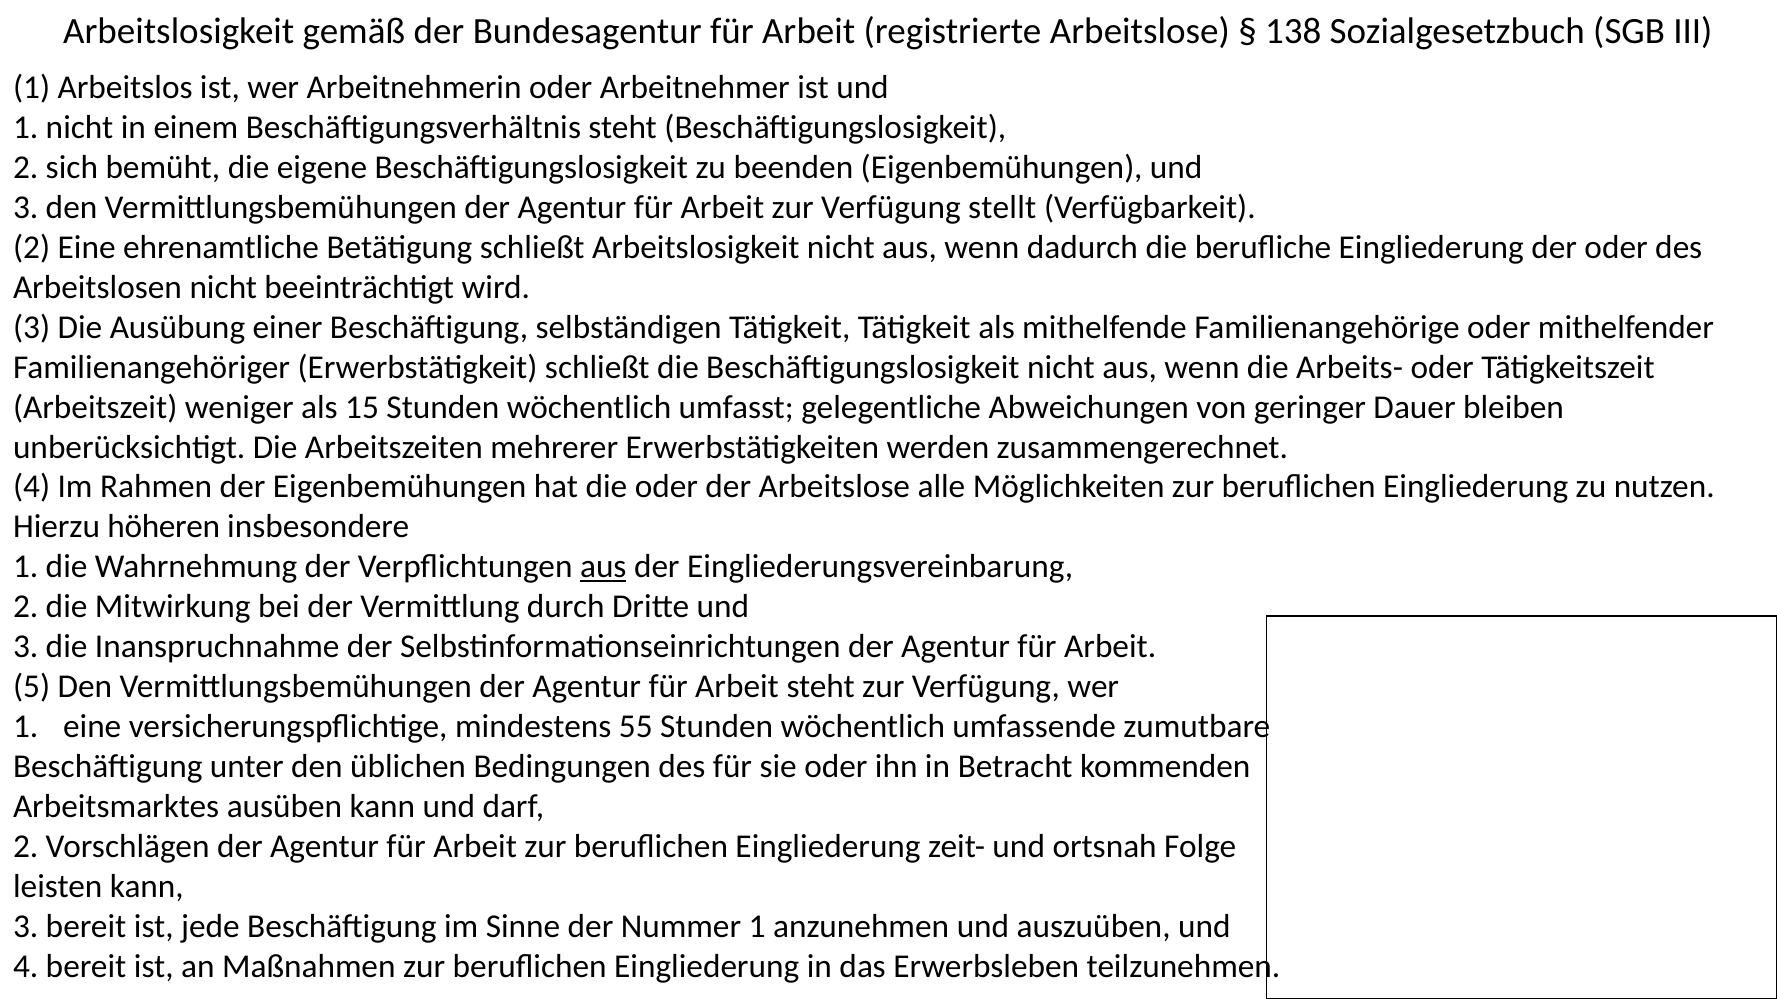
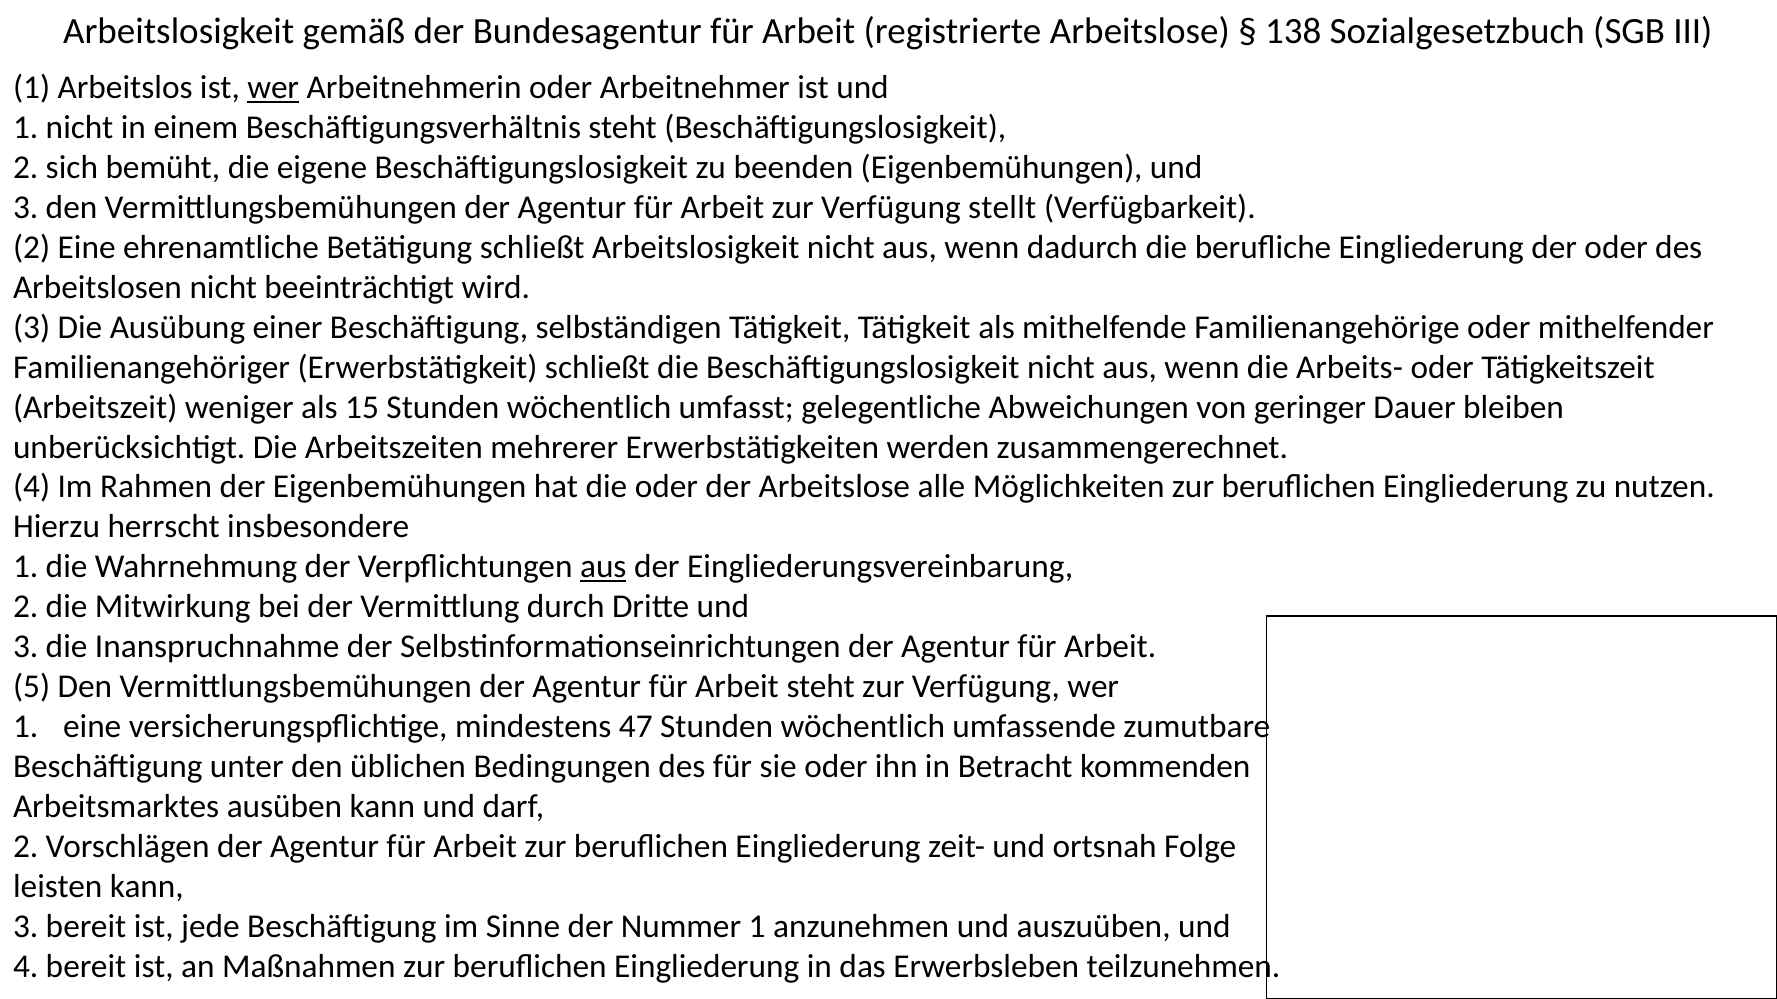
wer underline: none -> present (273, 87)
höheren: höheren -> herrscht (164, 527)
55: 55 -> 47 (636, 727)
